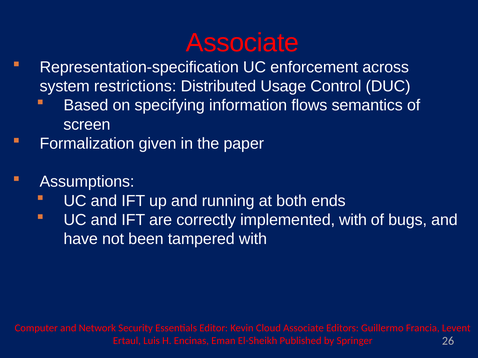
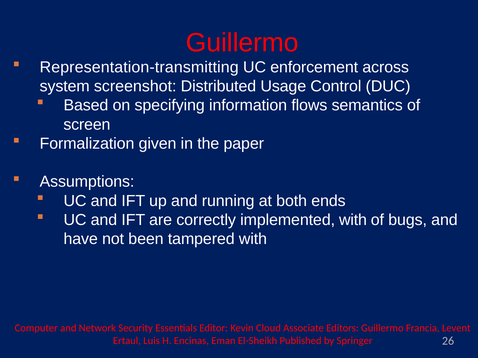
Associate: Associate -> Guillermo (242, 43)
Representation-specification: Representation-specification -> Representation-transmitting (139, 67)
restrictions: restrictions -> screenshot (135, 86)
